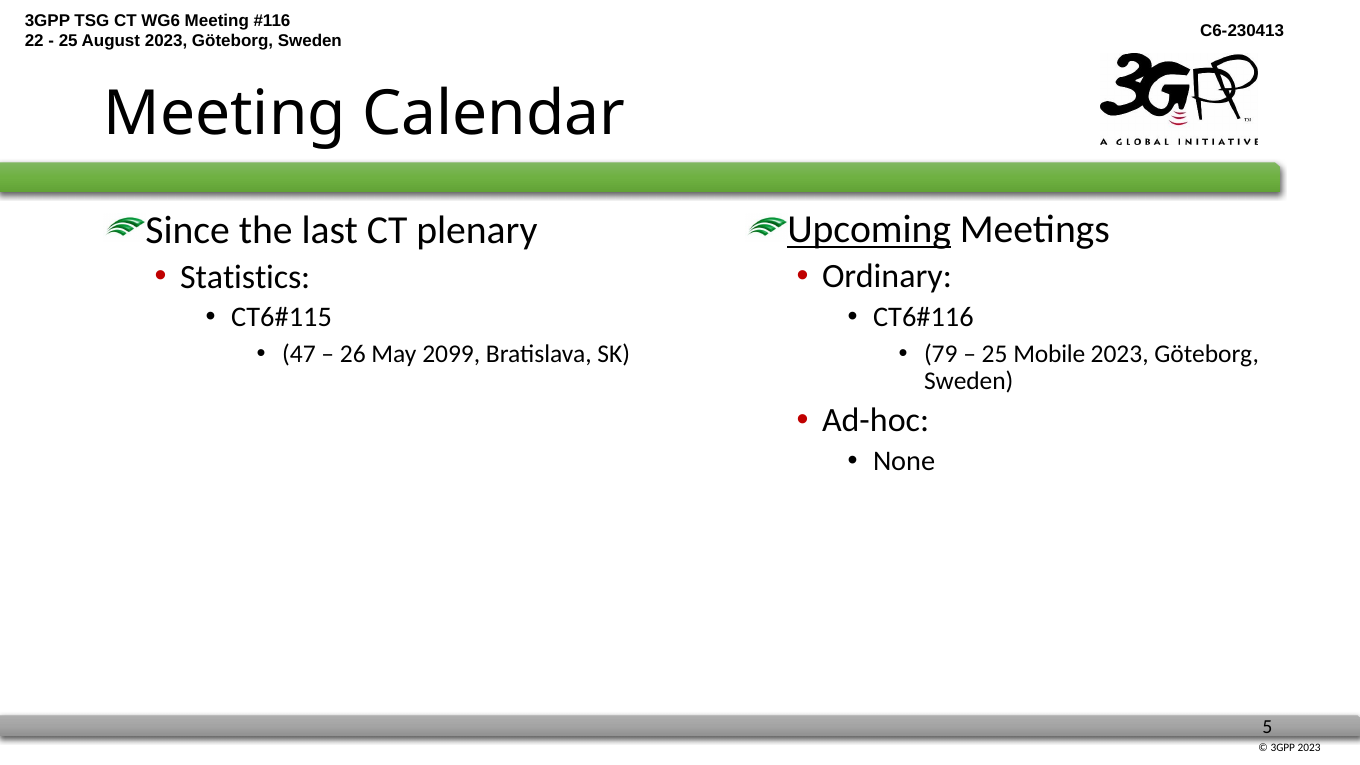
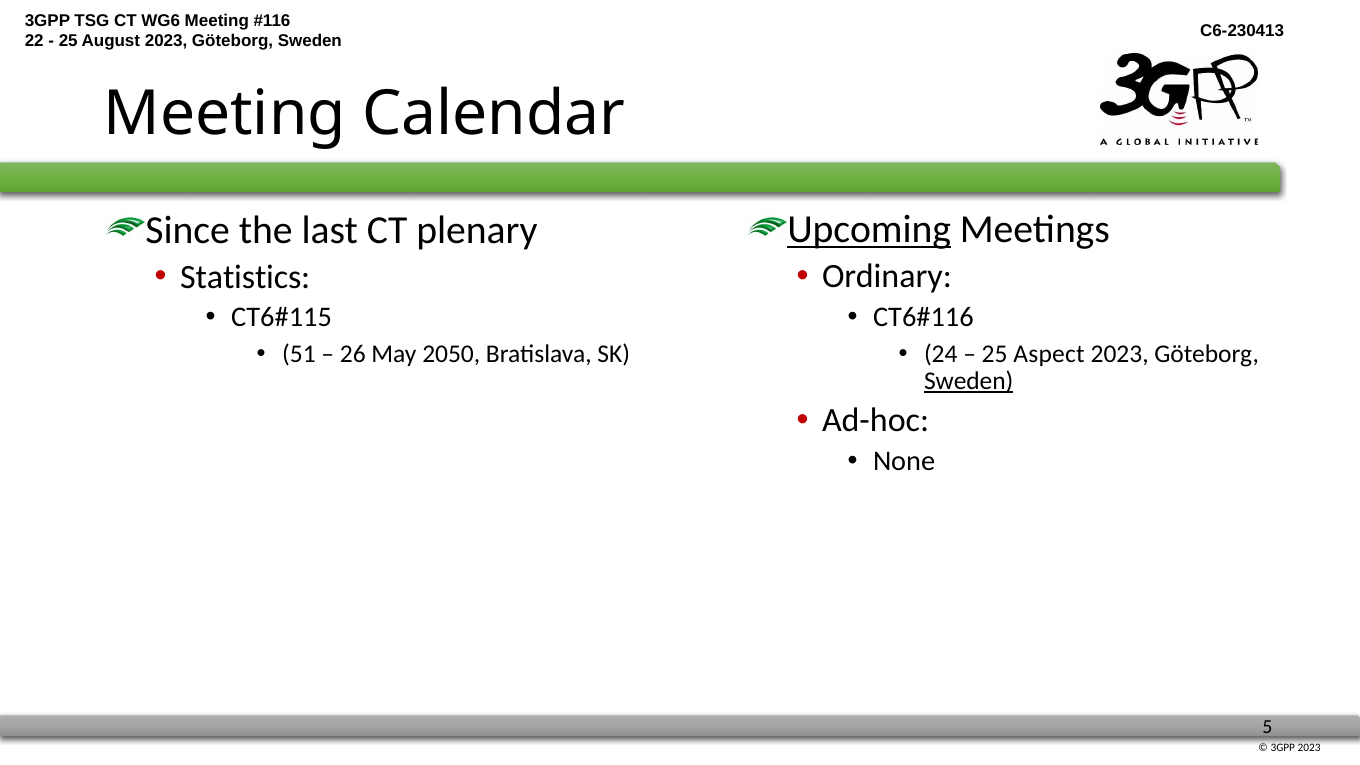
47: 47 -> 51 (299, 354)
2099: 2099 -> 2050 (451, 354)
79: 79 -> 24 (941, 354)
Mobile: Mobile -> Aspect (1049, 354)
Sweden underline: none -> present (969, 381)
